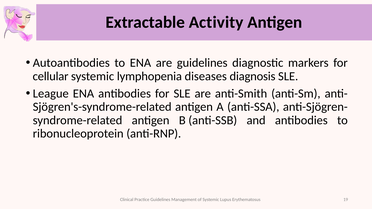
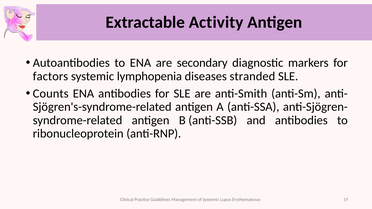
are guidelines: guidelines -> secondary (202, 63)
cellular: cellular -> factors (50, 76)
diagnosis: diagnosis -> stranded (252, 76)
League: League -> Counts (51, 94)
